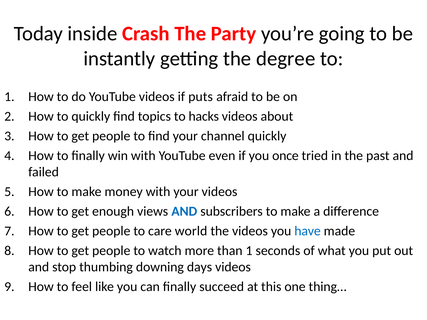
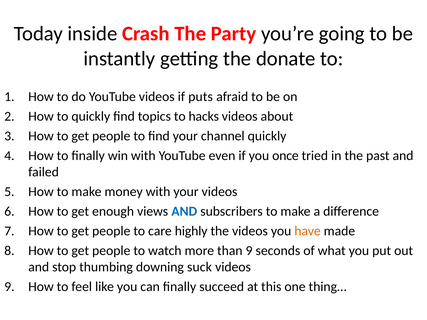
degree: degree -> donate (286, 59)
world: world -> highly (191, 231)
have colour: blue -> orange (308, 231)
than 1: 1 -> 9 (249, 251)
days: days -> suck (199, 267)
